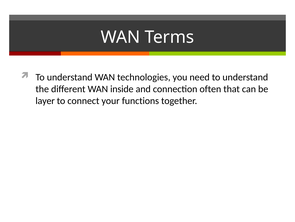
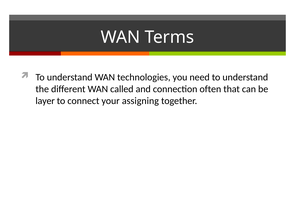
inside: inside -> called (122, 89)
functions: functions -> assigning (140, 101)
